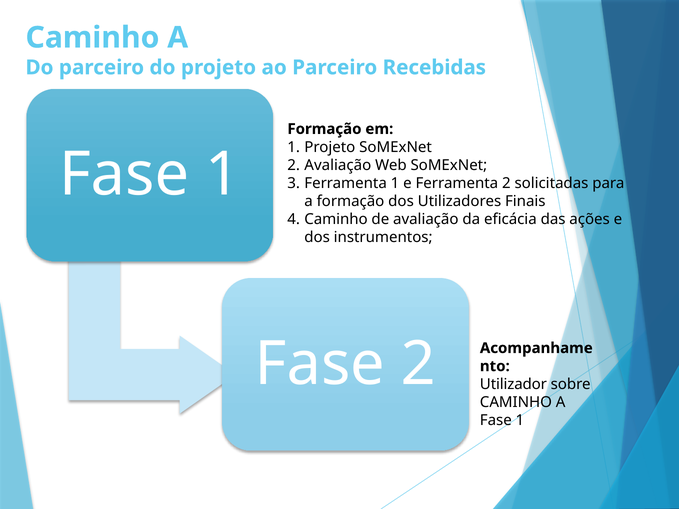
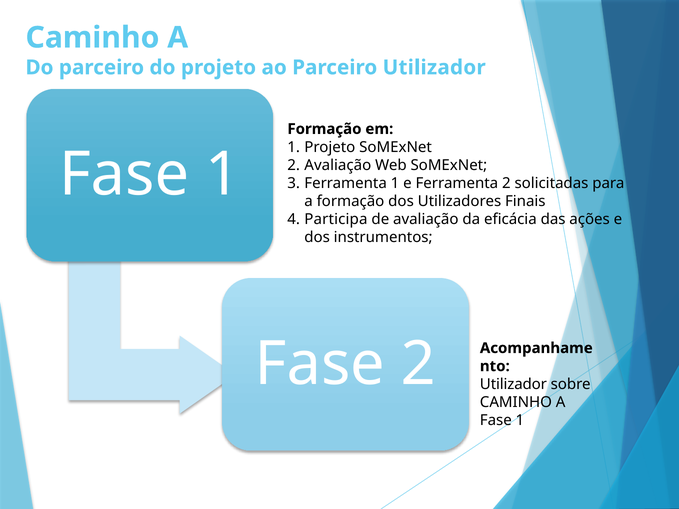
Parceiro Recebidas: Recebidas -> Utilizador (434, 68)
Caminho: Caminho -> Participa (336, 220)
